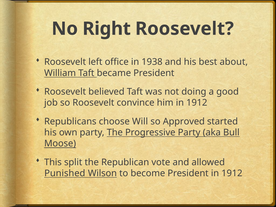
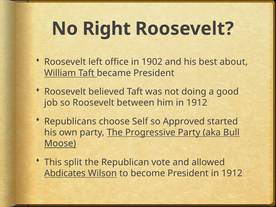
1938: 1938 -> 1902 (152, 62)
convince: convince -> between (136, 103)
Will: Will -> Self (140, 121)
Punished: Punished -> Abdicates (65, 173)
